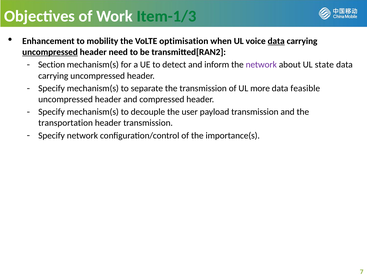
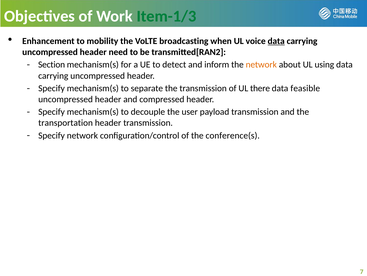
optimisation: optimisation -> broadcasting (184, 41)
uncompressed underline: present -> none (50, 52)
network colour: purple -> orange (261, 65)
state: state -> using (324, 65)
more: more -> there (260, 88)
importance(s: importance(s -> conference(s (233, 135)
